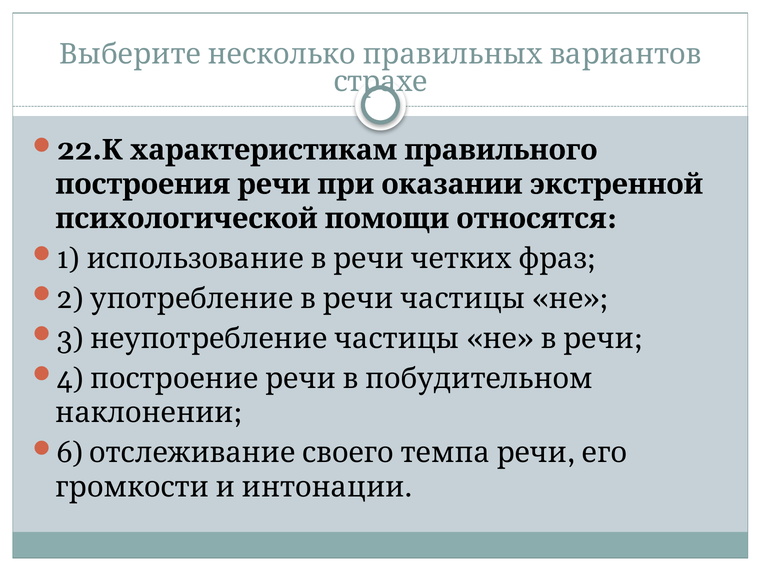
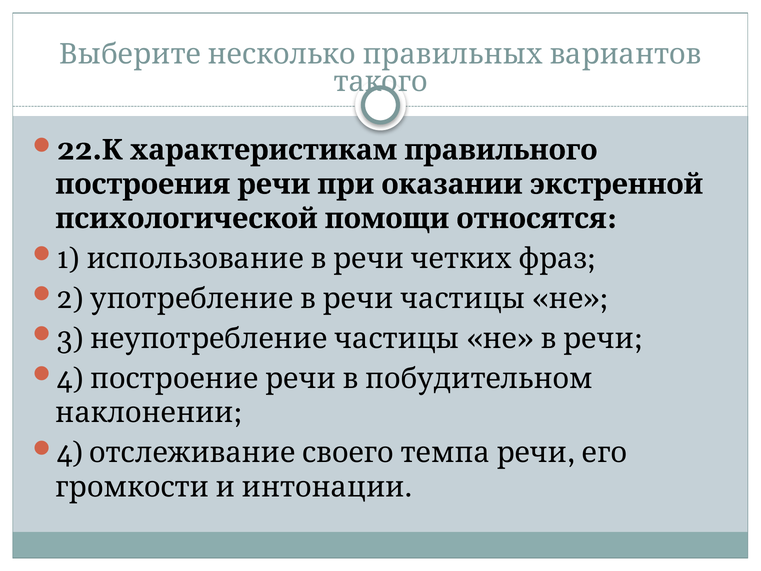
страхе: страхе -> такого (381, 82)
6: 6 -> 4 (70, 453)
